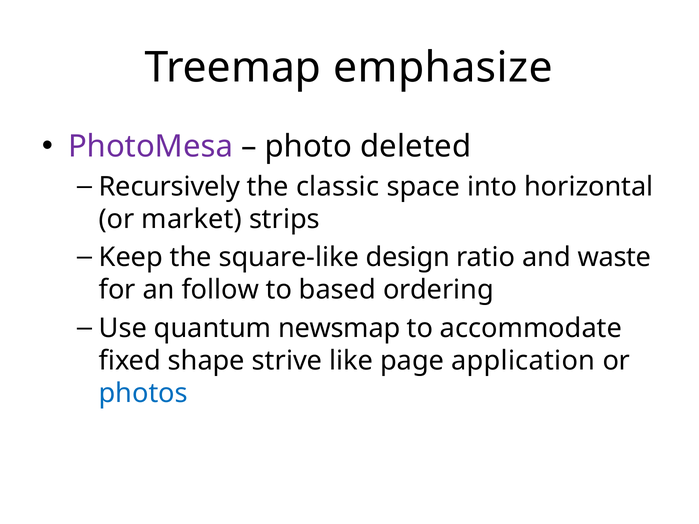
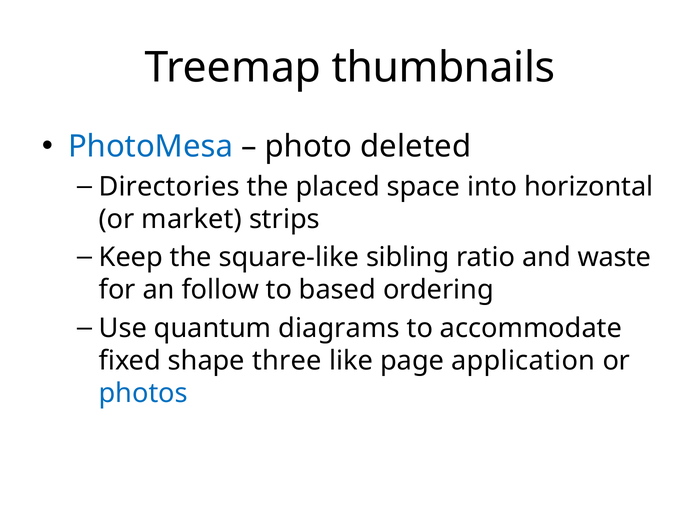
emphasize: emphasize -> thumbnails (443, 68)
PhotoMesa colour: purple -> blue (151, 147)
Recursively: Recursively -> Directories (169, 187)
classic: classic -> placed (338, 187)
design: design -> sibling (408, 258)
newsmap: newsmap -> diagrams (339, 328)
strive: strive -> three (287, 361)
